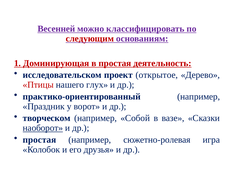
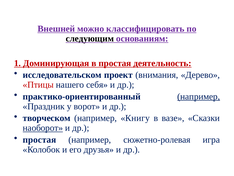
Весенней: Весенней -> Внешней (56, 29)
следующим colour: red -> black (90, 39)
открытое: открытое -> внимания (157, 75)
глух: глух -> себя (97, 85)
например underline: none -> present (199, 96)
Собой: Собой -> Книгу (135, 118)
